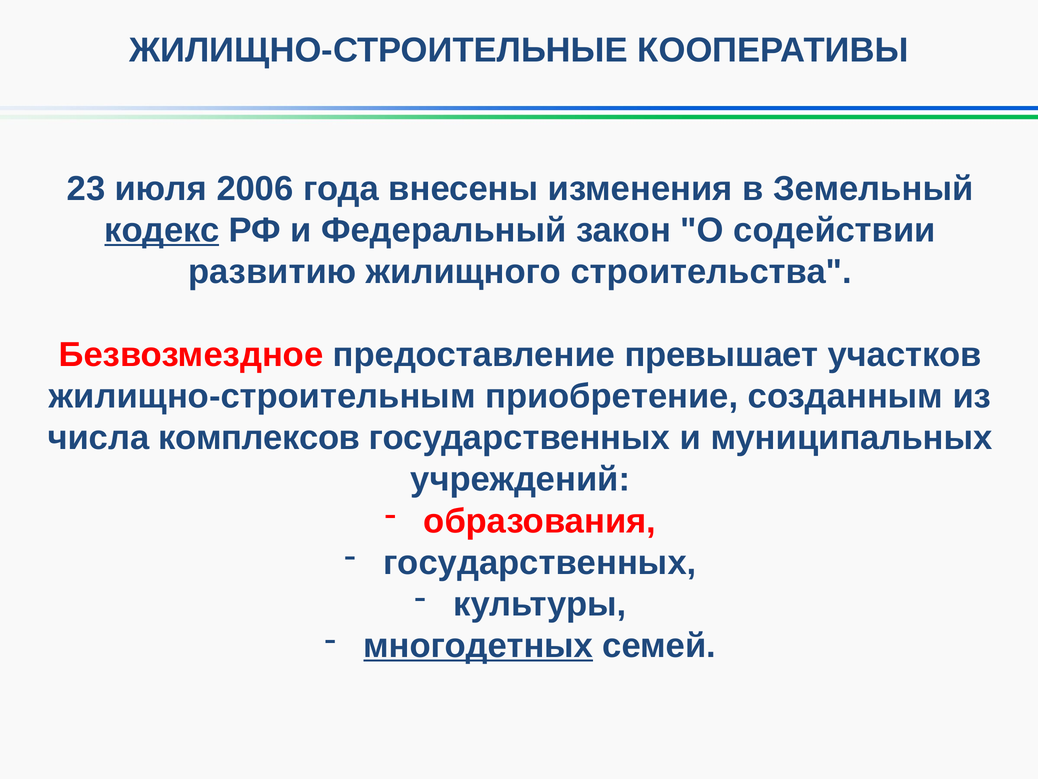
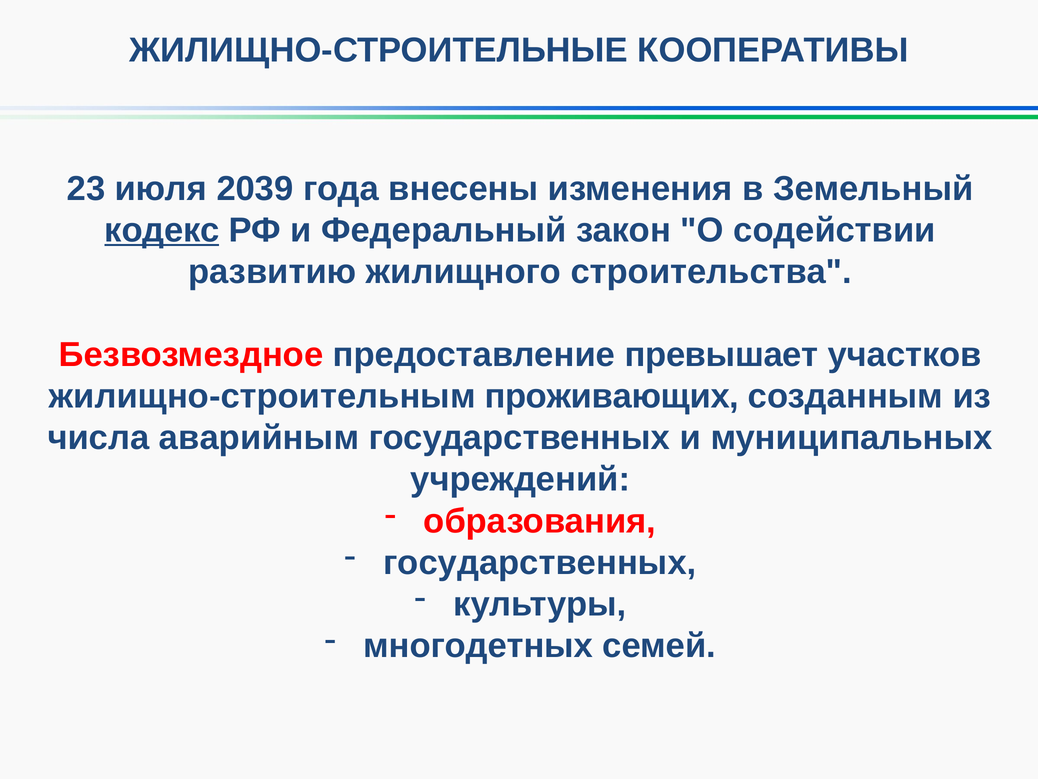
2006: 2006 -> 2039 (255, 189)
приобретение: приобретение -> проживающих (612, 396)
комплексов: комплексов -> аварийным (259, 438)
многодетных underline: present -> none (478, 645)
